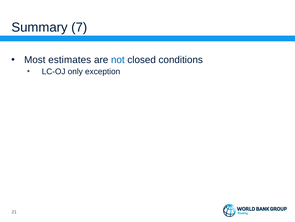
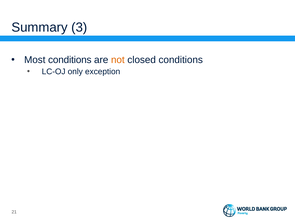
7: 7 -> 3 (79, 27)
Most estimates: estimates -> conditions (70, 60)
not colour: blue -> orange (118, 60)
